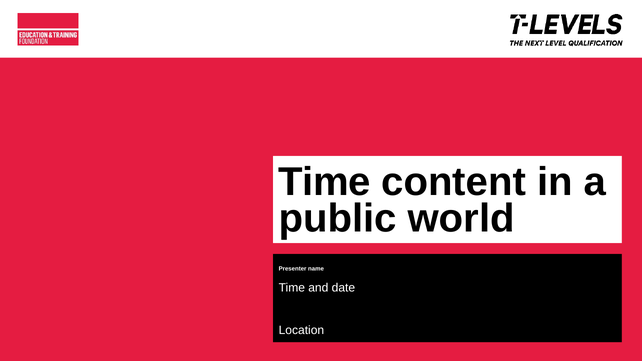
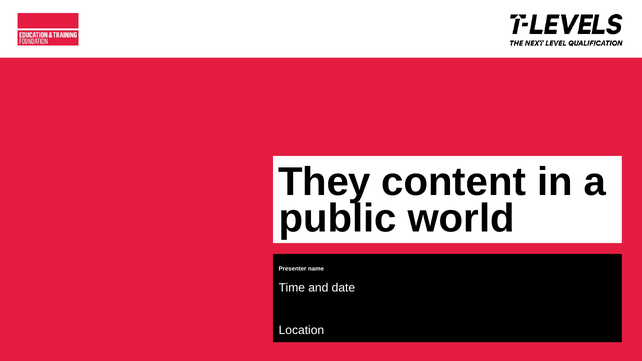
Time: Time -> They (325, 182)
